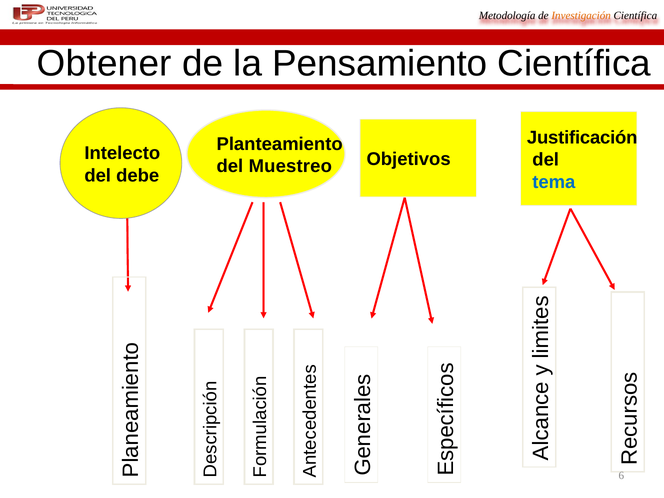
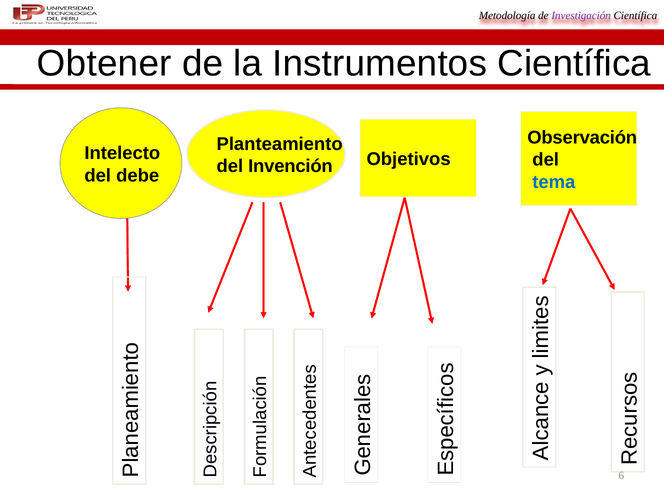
Investigación colour: orange -> purple (581, 16)
Pensamiento: Pensamiento -> Instrumentos (380, 63)
Justificación: Justificación -> Observación (582, 138)
Muestreo: Muestreo -> Invención (290, 166)
